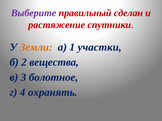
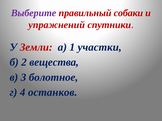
сделан: сделан -> собаки (128, 13)
растяжение: растяжение -> упражнений (57, 25)
Земли colour: orange -> red (36, 47)
охранять: охранять -> останков (53, 93)
